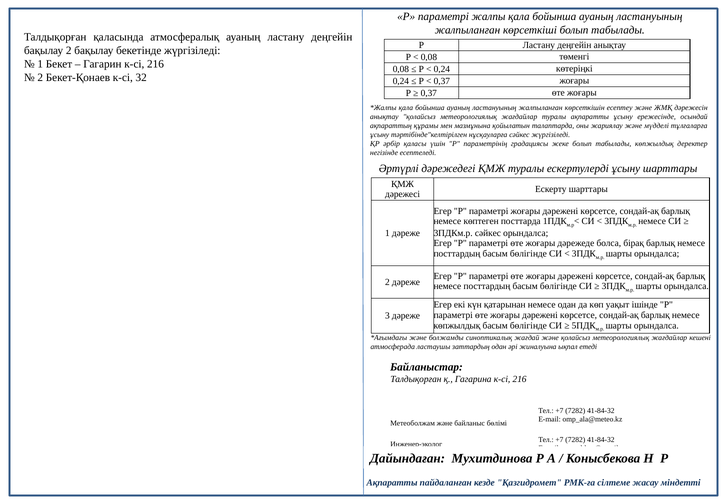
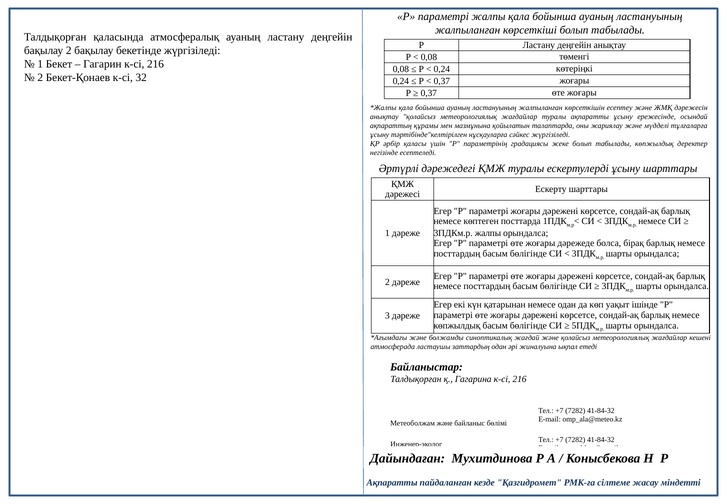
3ПДКм.р сәйкес: сәйкес -> жалпы (488, 233)
